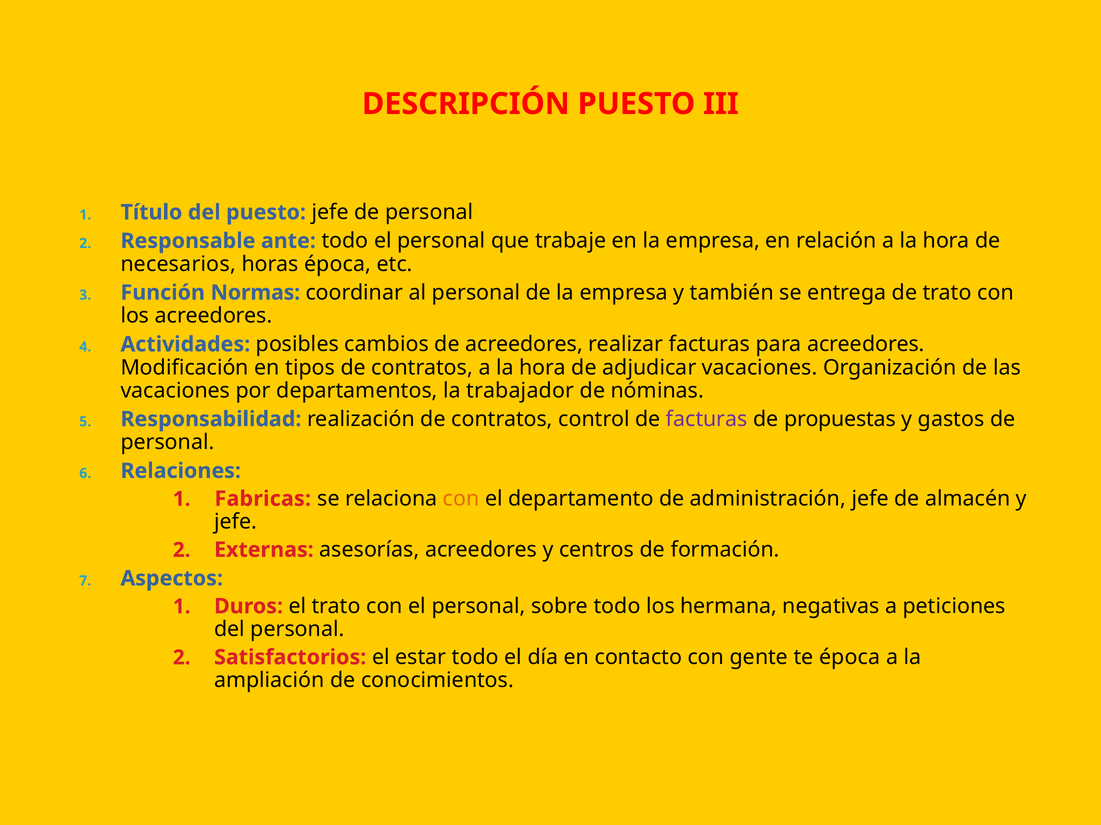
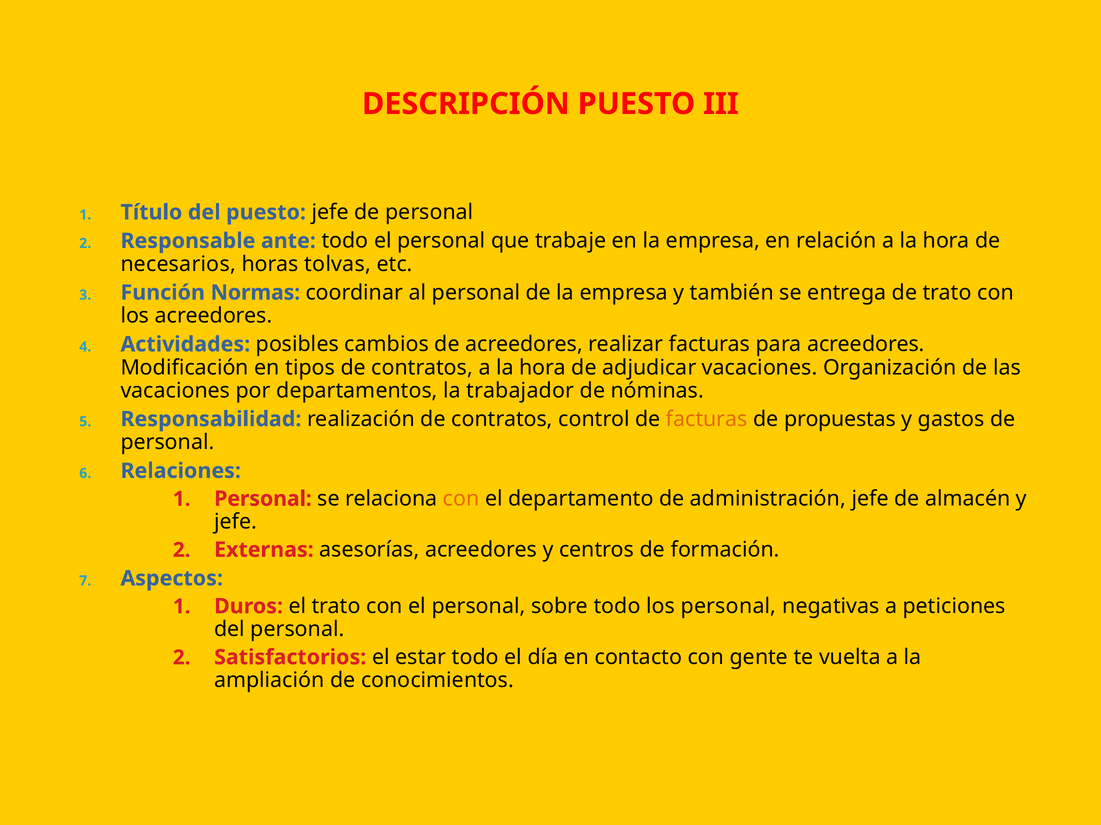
horas época: época -> tolvas (338, 264)
facturas colour: purple -> orange (707, 420)
Fabricas: Fabricas -> Personal (263, 499)
los hermana: hermana -> personal (728, 607)
te época: época -> vuelta (850, 658)
